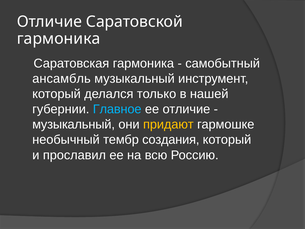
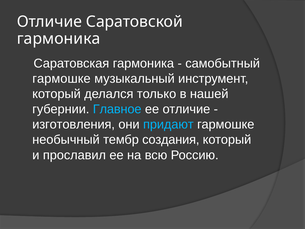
ансамбль: ансамбль -> гармошке (61, 79)
музыкальный: музыкальный -> изготовления (74, 124)
придают colour: yellow -> light blue (168, 124)
